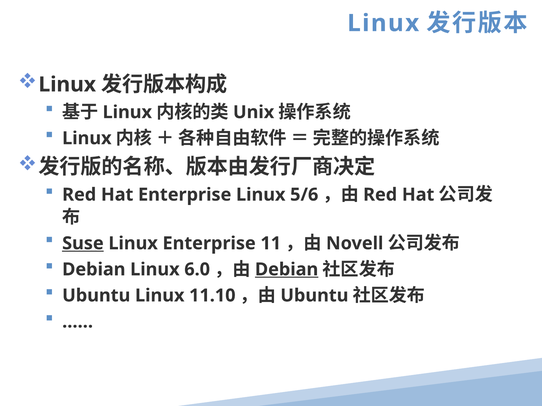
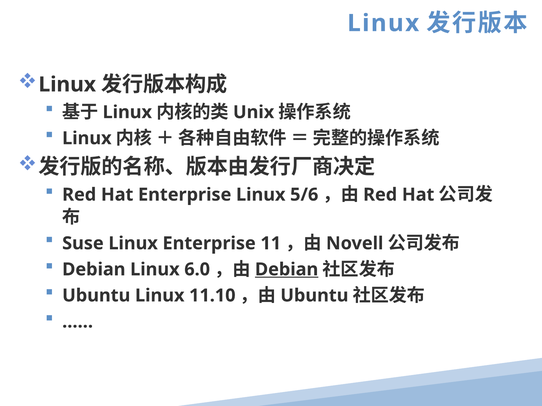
Suse underline: present -> none (83, 244)
